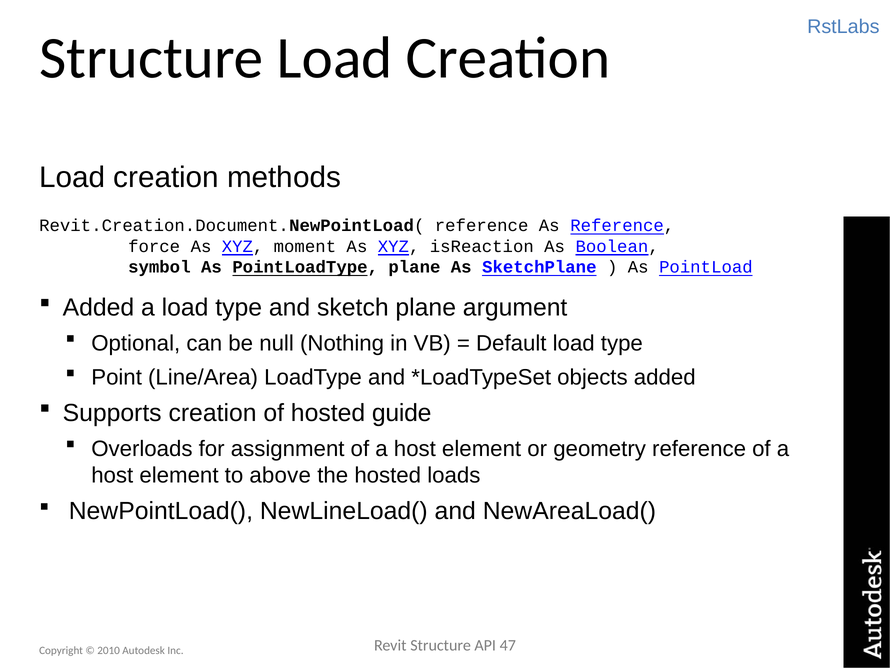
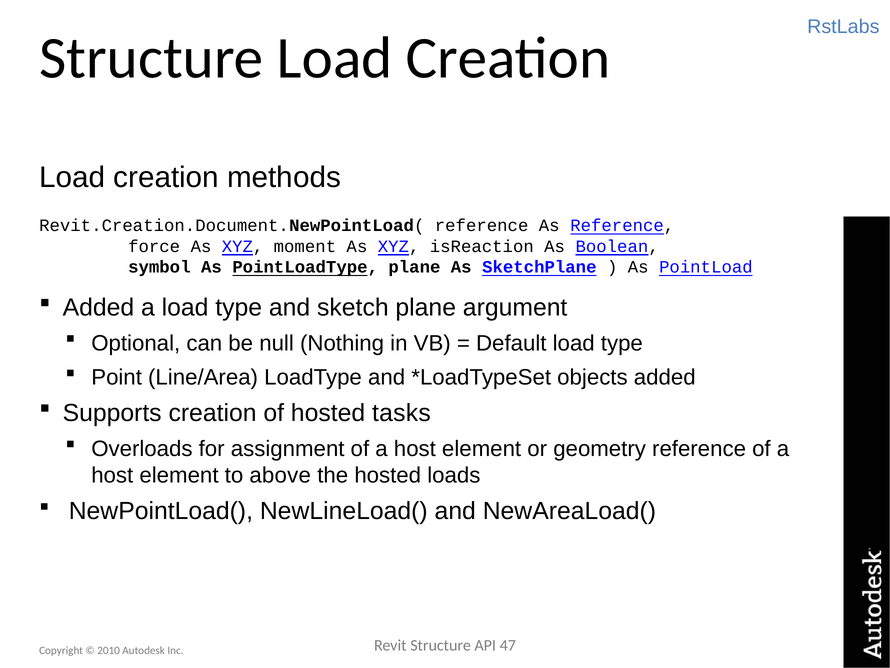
guide: guide -> tasks (401, 413)
